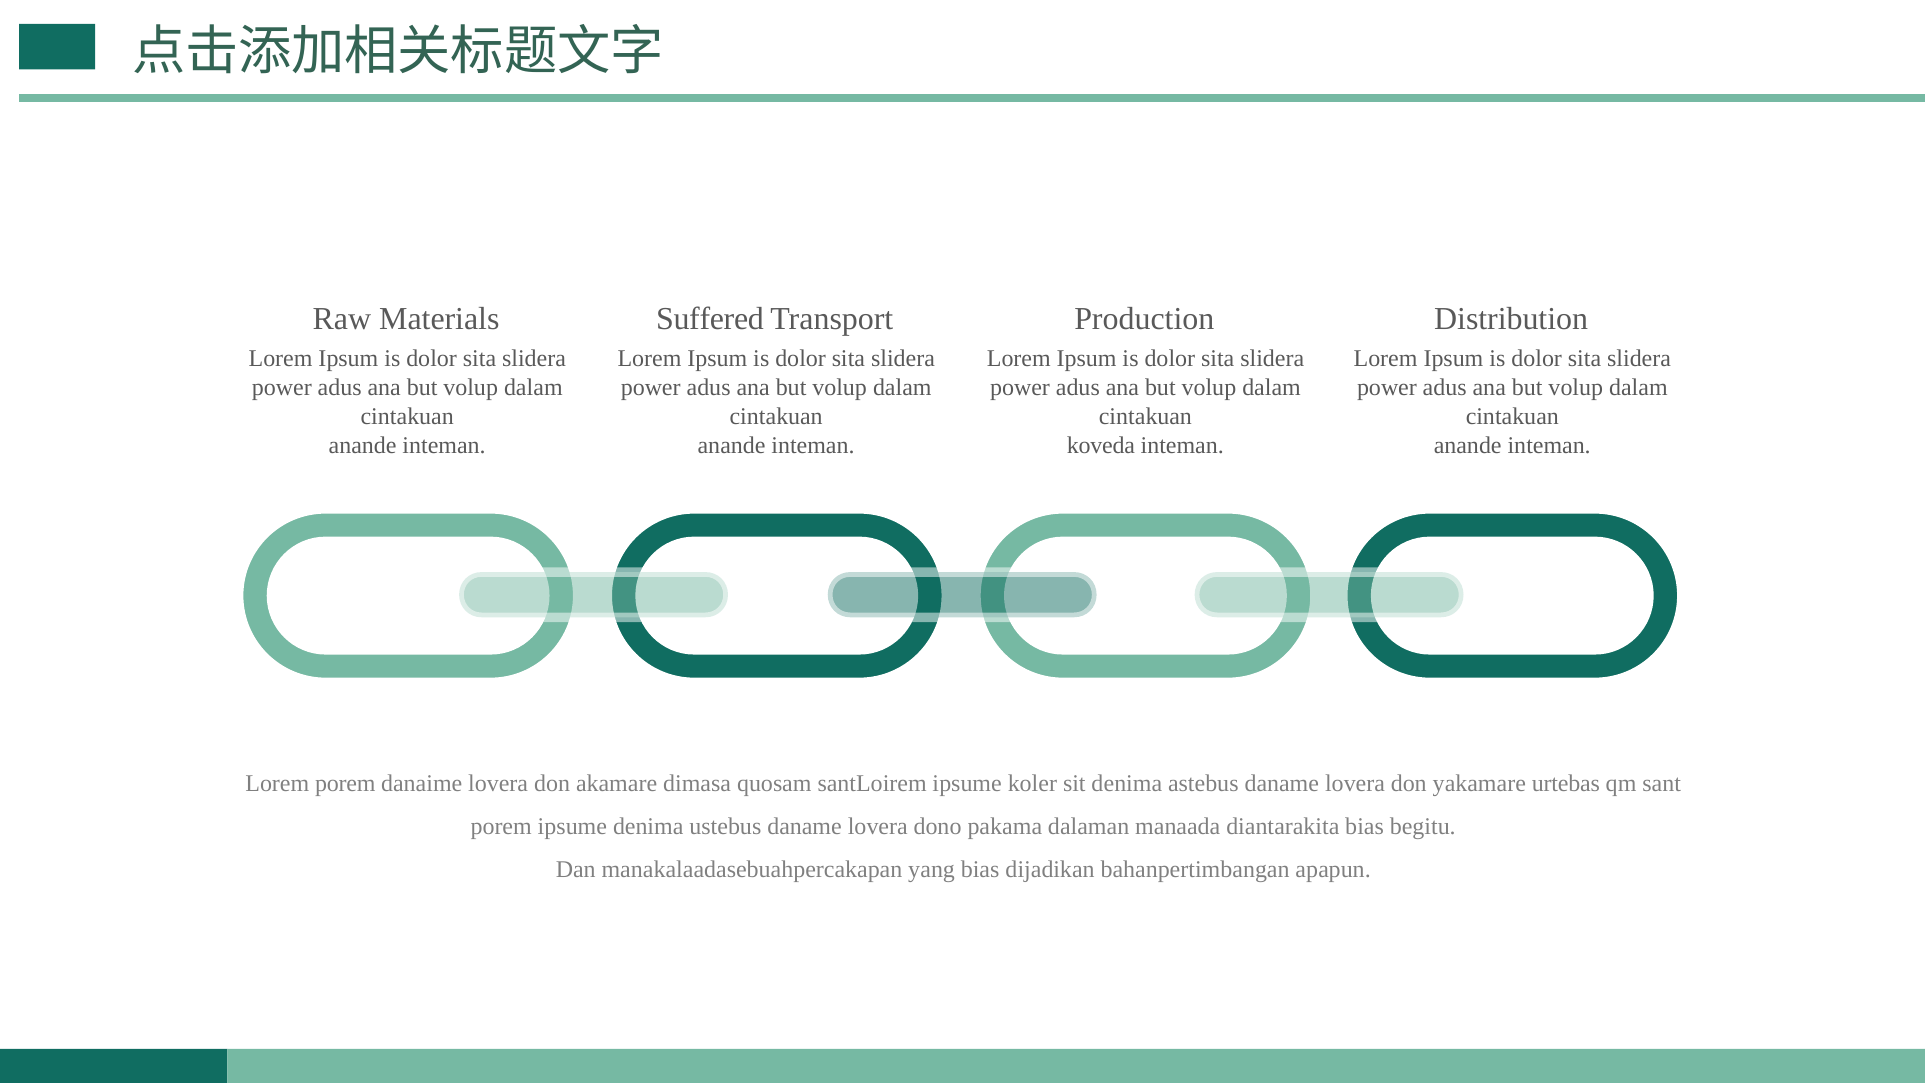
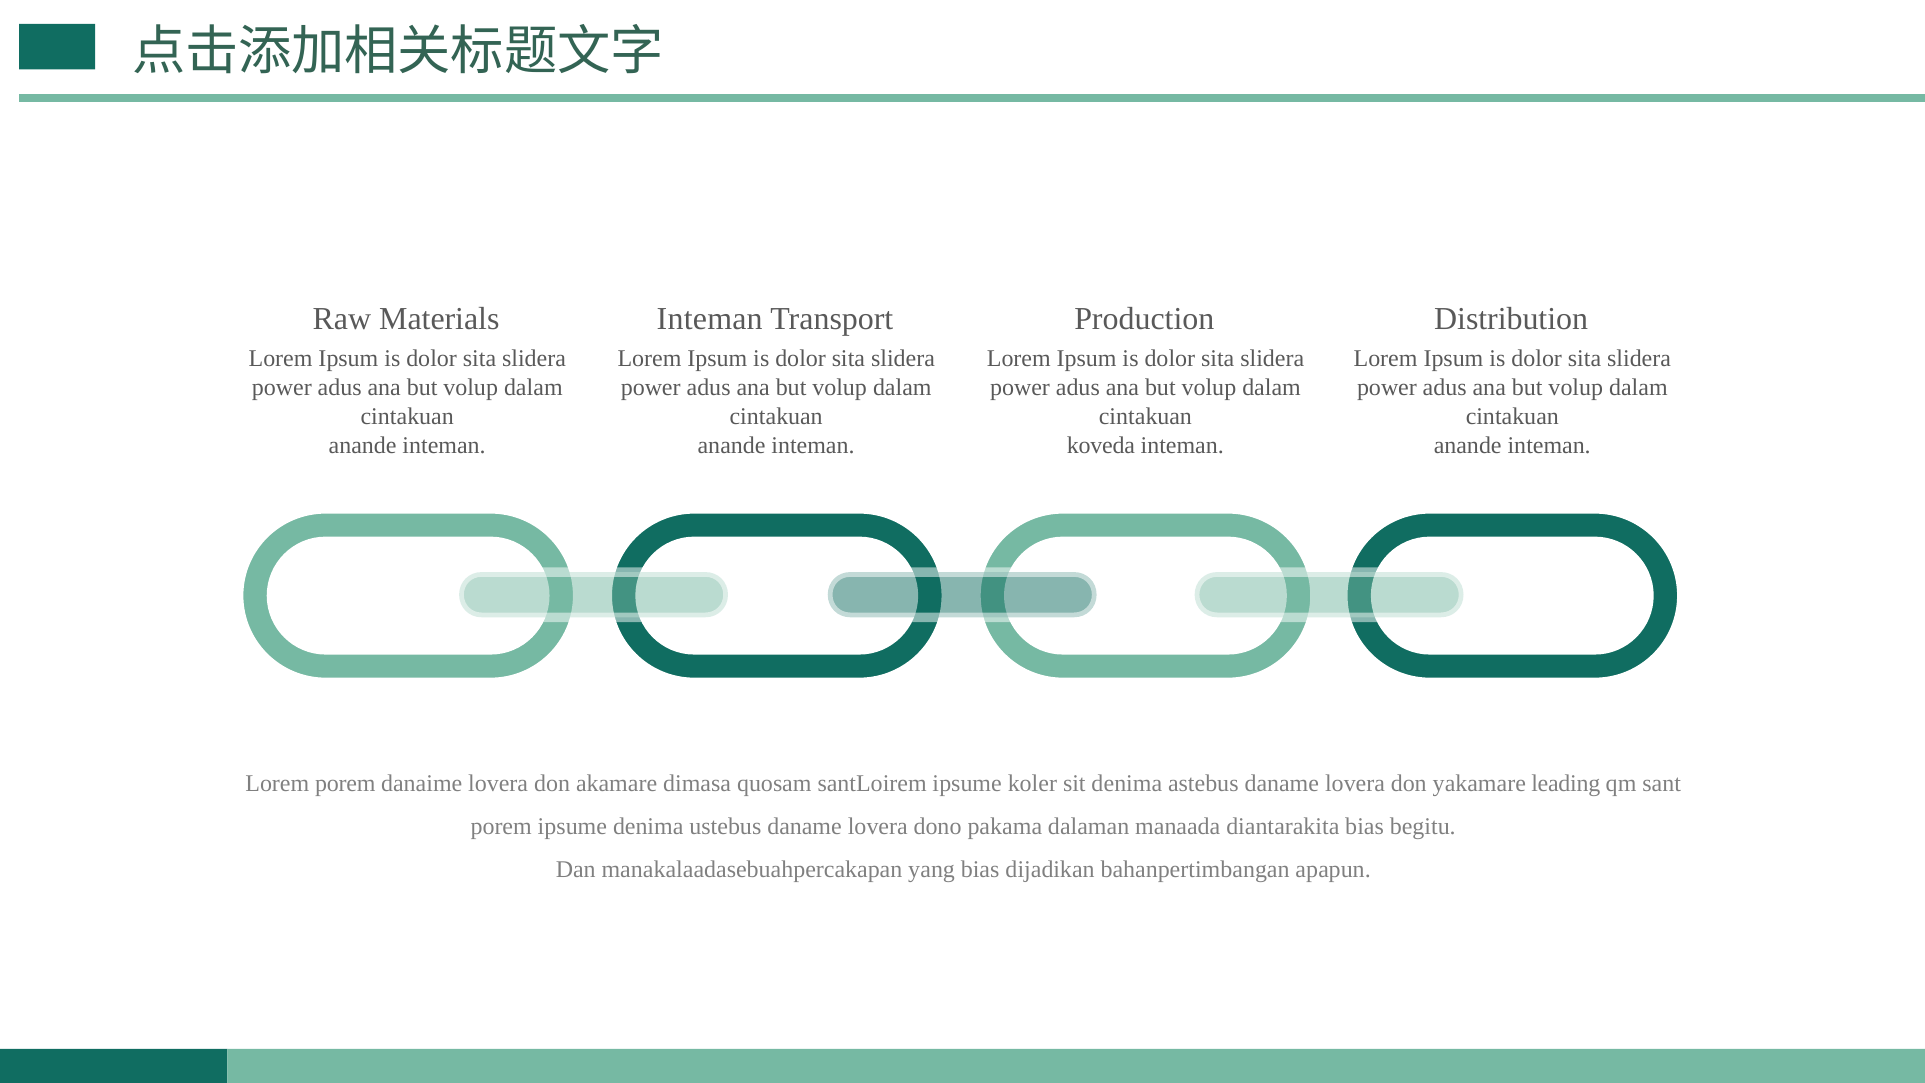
Suffered: Suffered -> Inteman (710, 319)
urtebas: urtebas -> leading (1566, 783)
